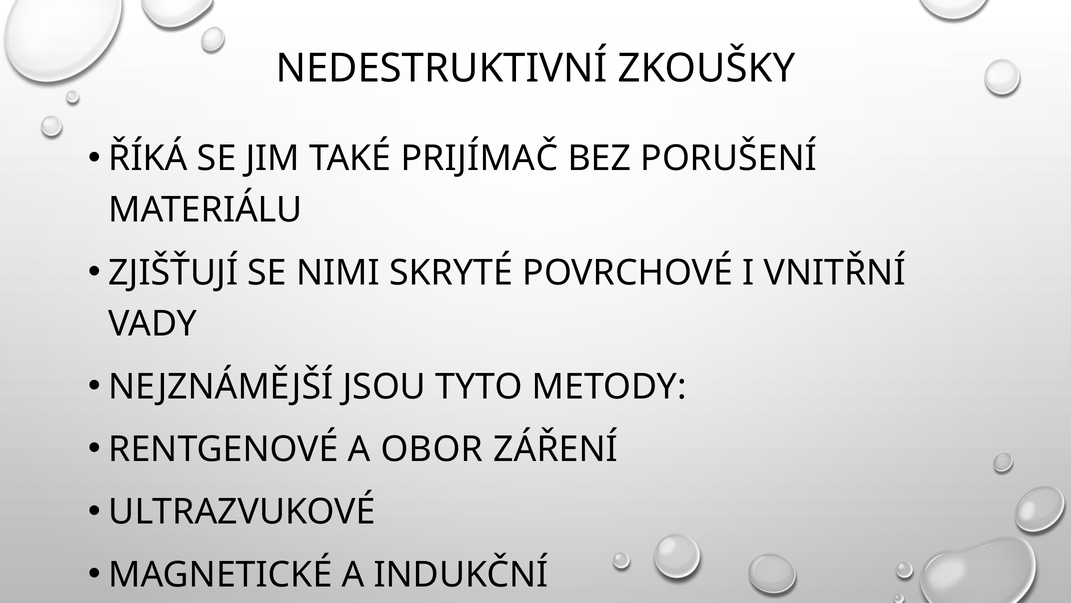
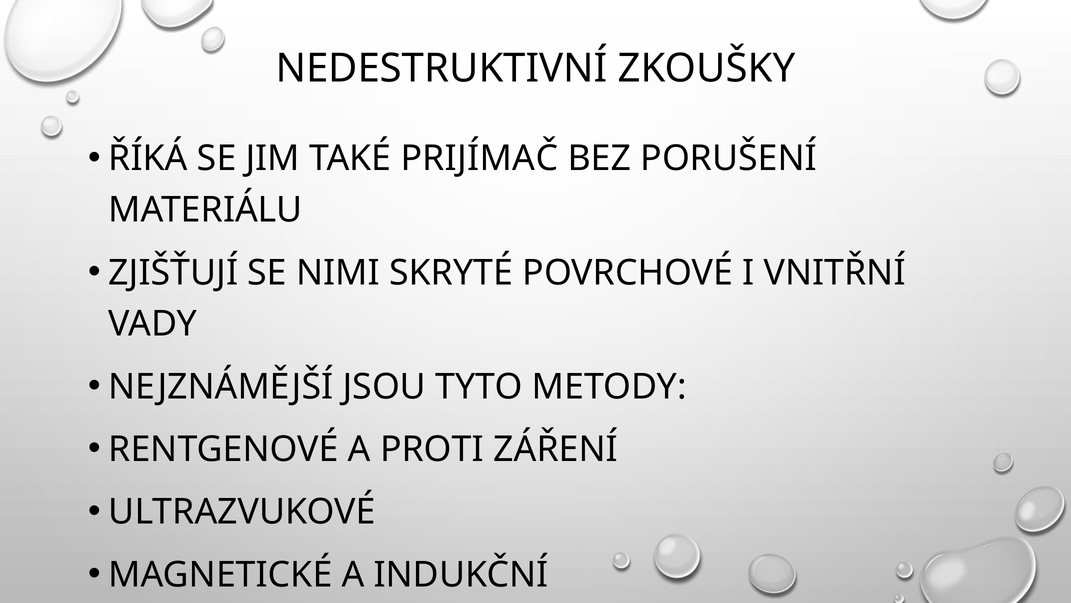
OBOR: OBOR -> PROTI (432, 449)
